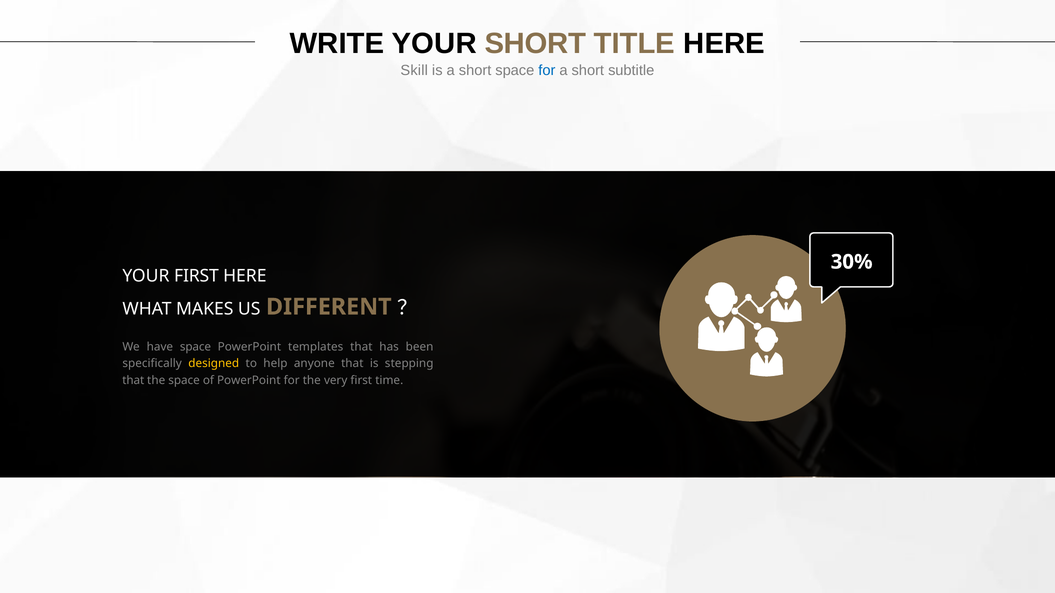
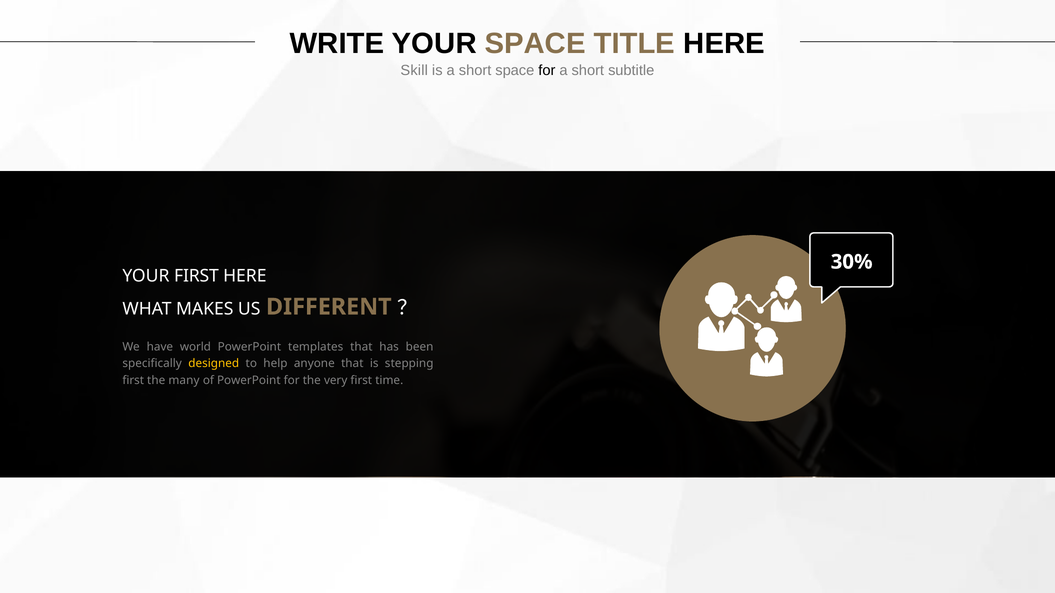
YOUR SHORT: SHORT -> SPACE (535, 44)
for colour: blue -> black (547, 70)
have space: space -> world (195, 347)
that: that -> first (133, 380)
the space: space -> many (184, 380)
